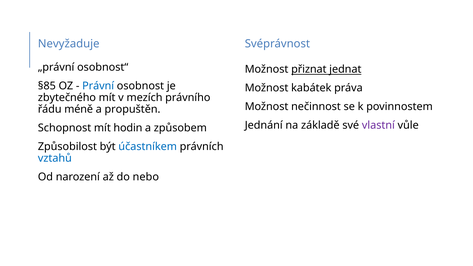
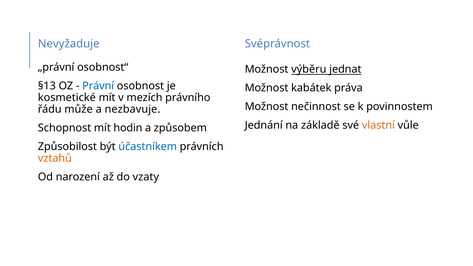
přiznat: přiznat -> výběru (309, 69)
§85: §85 -> §13 (47, 86)
zbytečného: zbytečného -> kosmetické (67, 98)
méně: méně -> může (79, 109)
propuštěn: propuštěn -> nezbavuje (132, 109)
vlastní colour: purple -> orange (378, 125)
vztahů colour: blue -> orange (55, 158)
nebo: nebo -> vzaty (146, 177)
